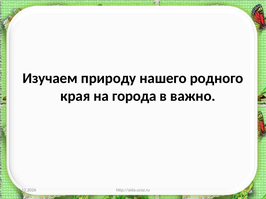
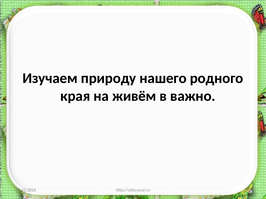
города: города -> живём (134, 96)
